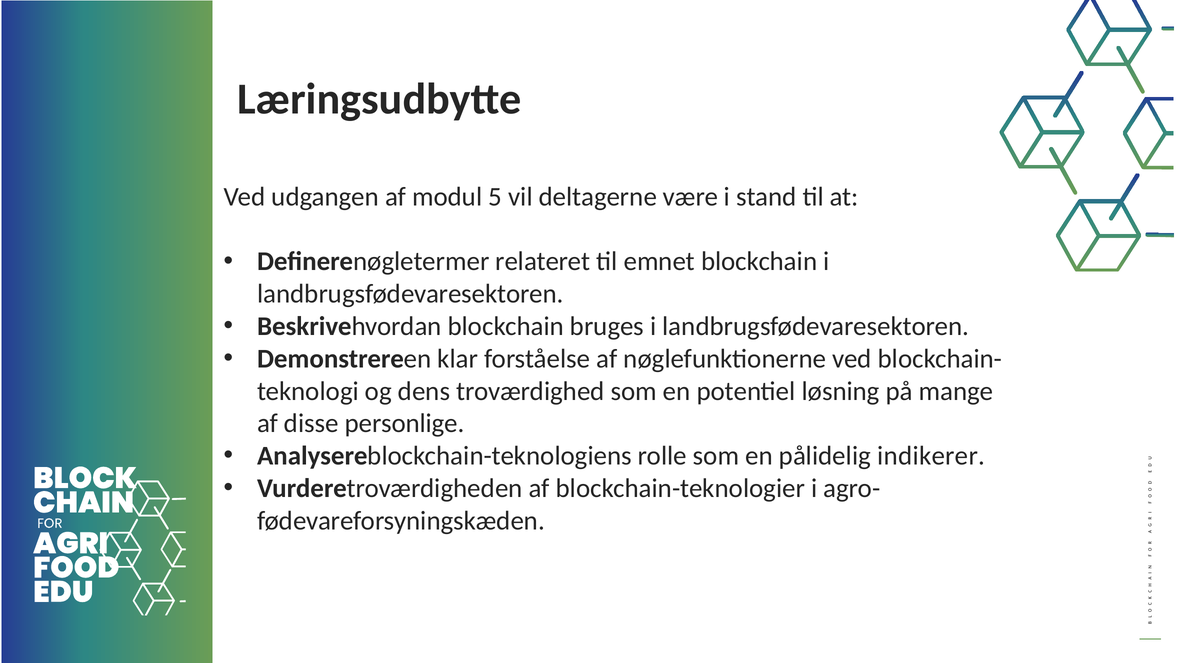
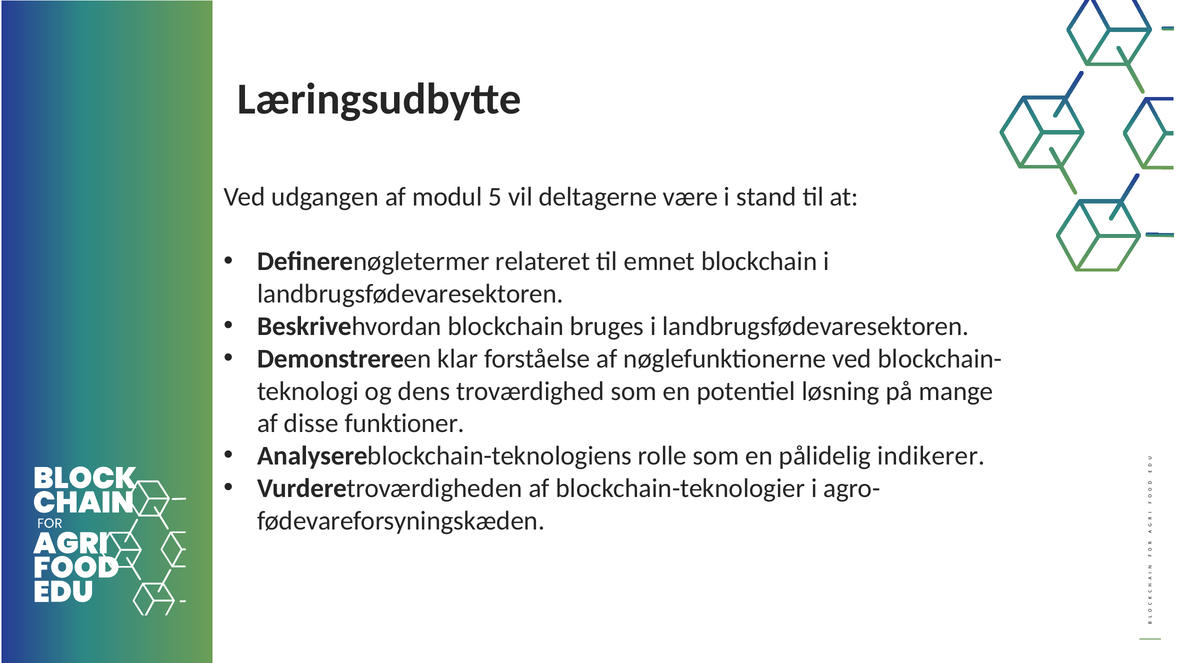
personlige: personlige -> funktioner (405, 423)
